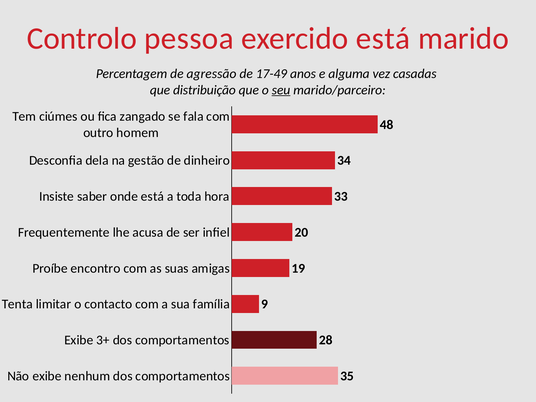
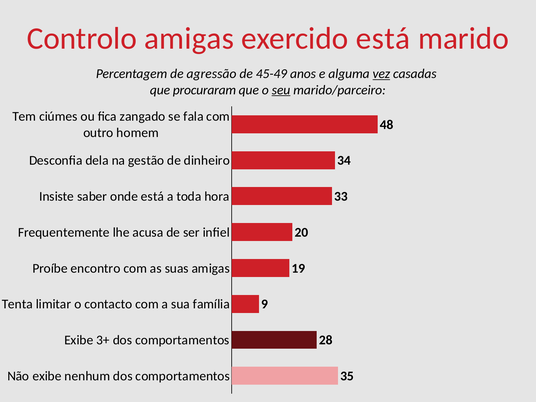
Controlo pessoa: pessoa -> amigas (189, 39)
17-49: 17-49 -> 45-49 (271, 74)
vez underline: none -> present (381, 74)
distribuição: distribuição -> procuraram (204, 90)
